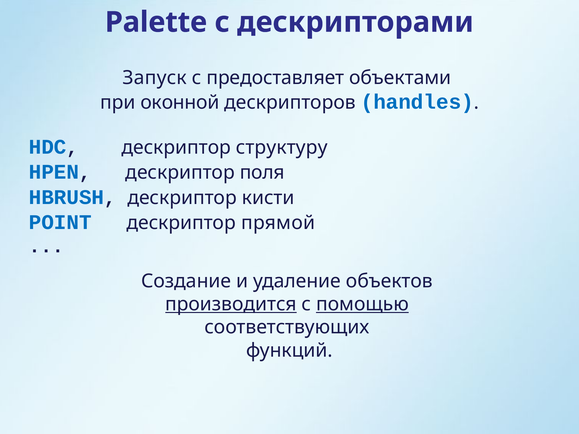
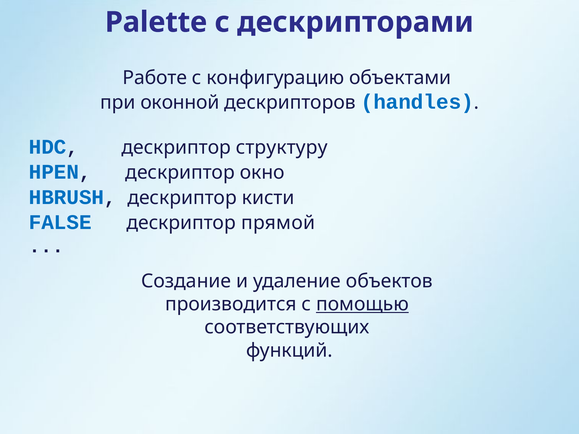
Запуск: Запуск -> Работе (155, 78)
предоставляет: предоставляет -> конфигурацию (275, 78)
поля: поля -> окно (262, 173)
POINT: POINT -> FALSE (60, 222)
производится underline: present -> none (231, 304)
